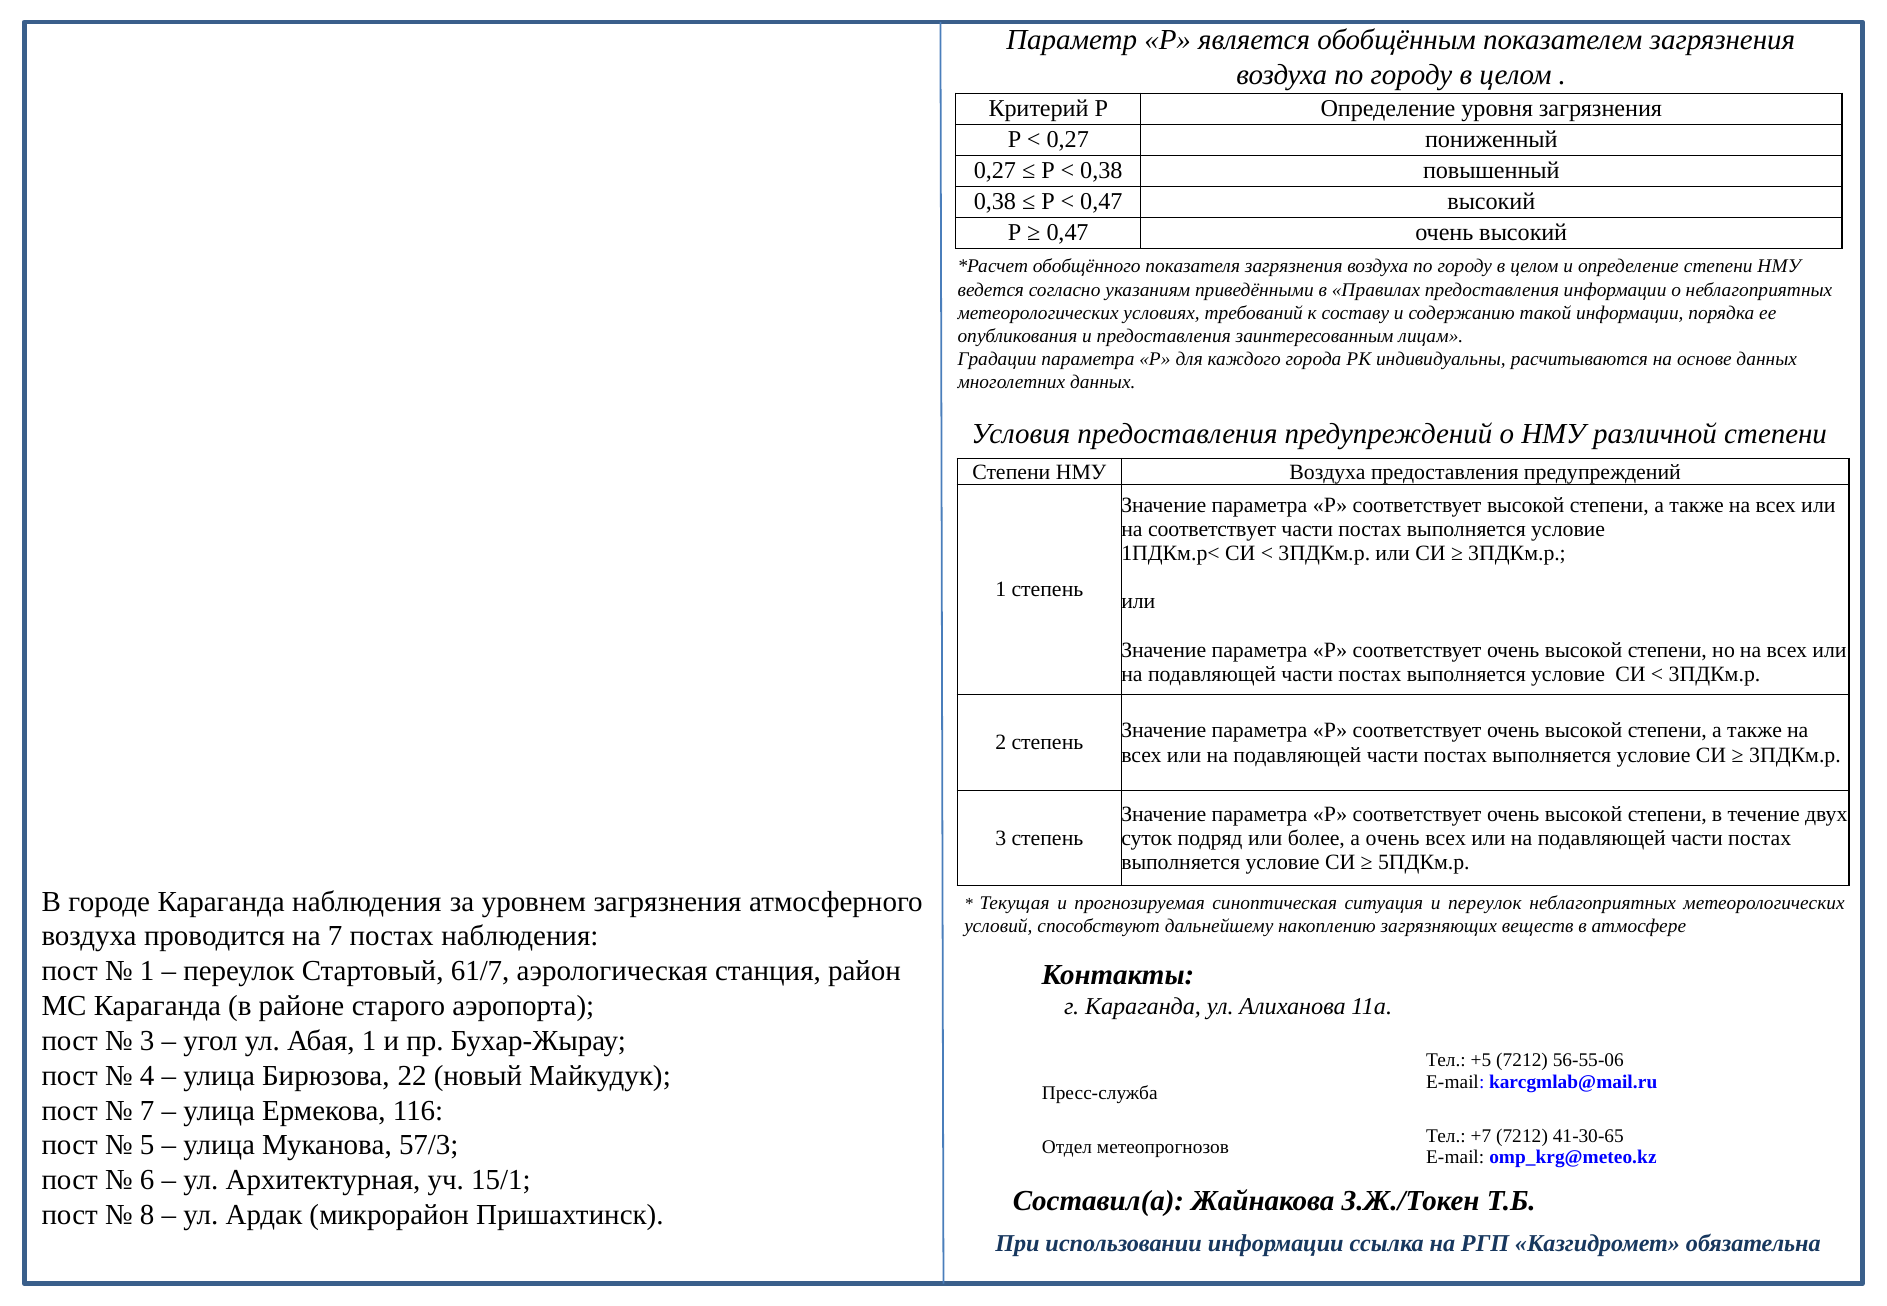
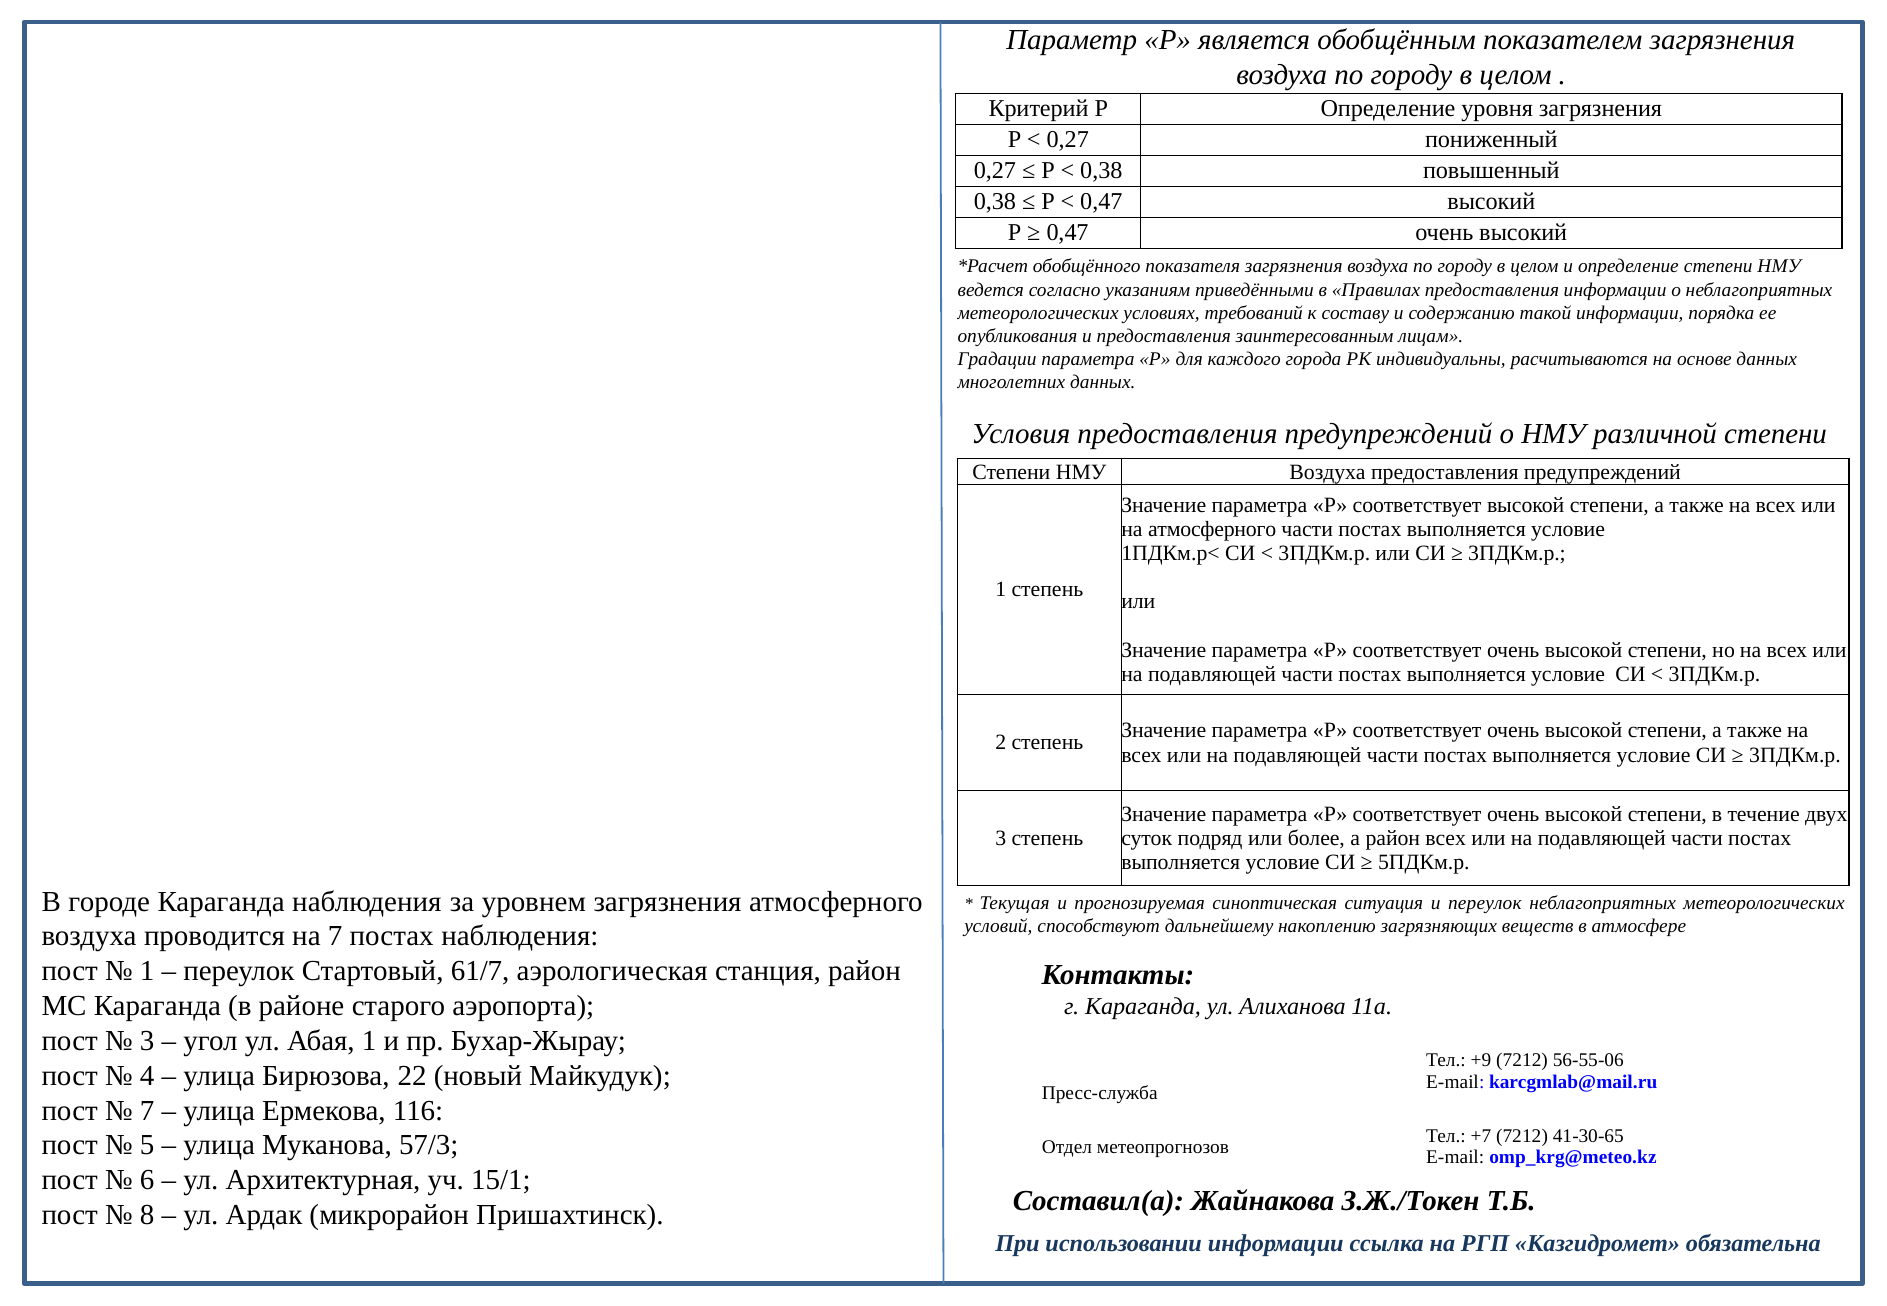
на соответствует: соответствует -> атмосферного (1212, 530)
а очень: очень -> район (1393, 838)
+5: +5 -> +9 (1481, 1061)
